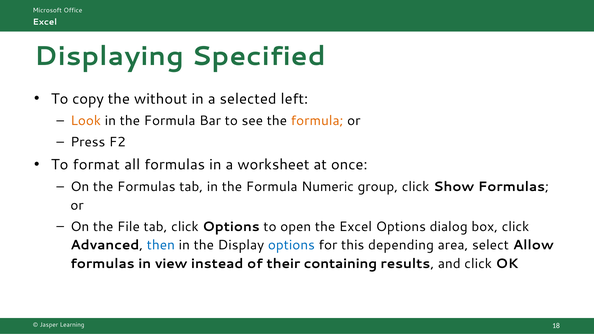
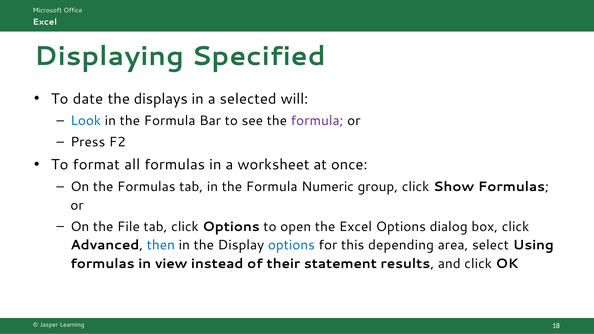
copy: copy -> date (88, 99)
without: without -> displays (161, 99)
left: left -> will (294, 99)
Look colour: orange -> blue (86, 121)
formula colour: orange -> purple (317, 121)
Allow: Allow -> Using (533, 245)
containing: containing -> statement (340, 264)
